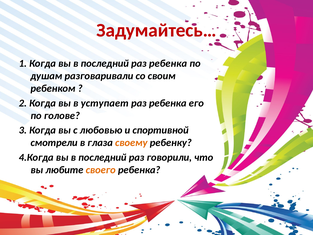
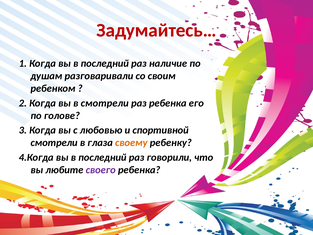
последний раз ребенка: ребенка -> наличие (168, 63)
в уступает: уступает -> смотрели (105, 103)
своего colour: orange -> purple (101, 170)
